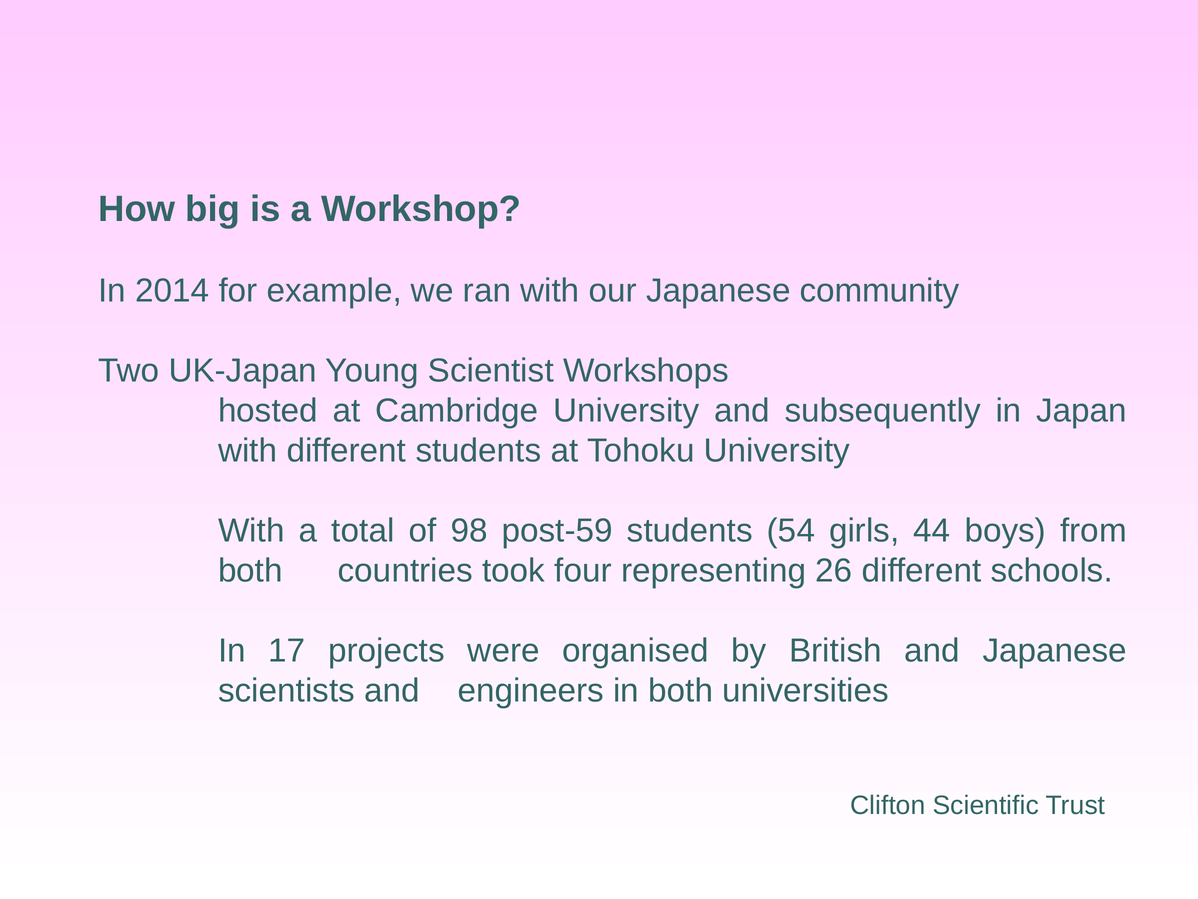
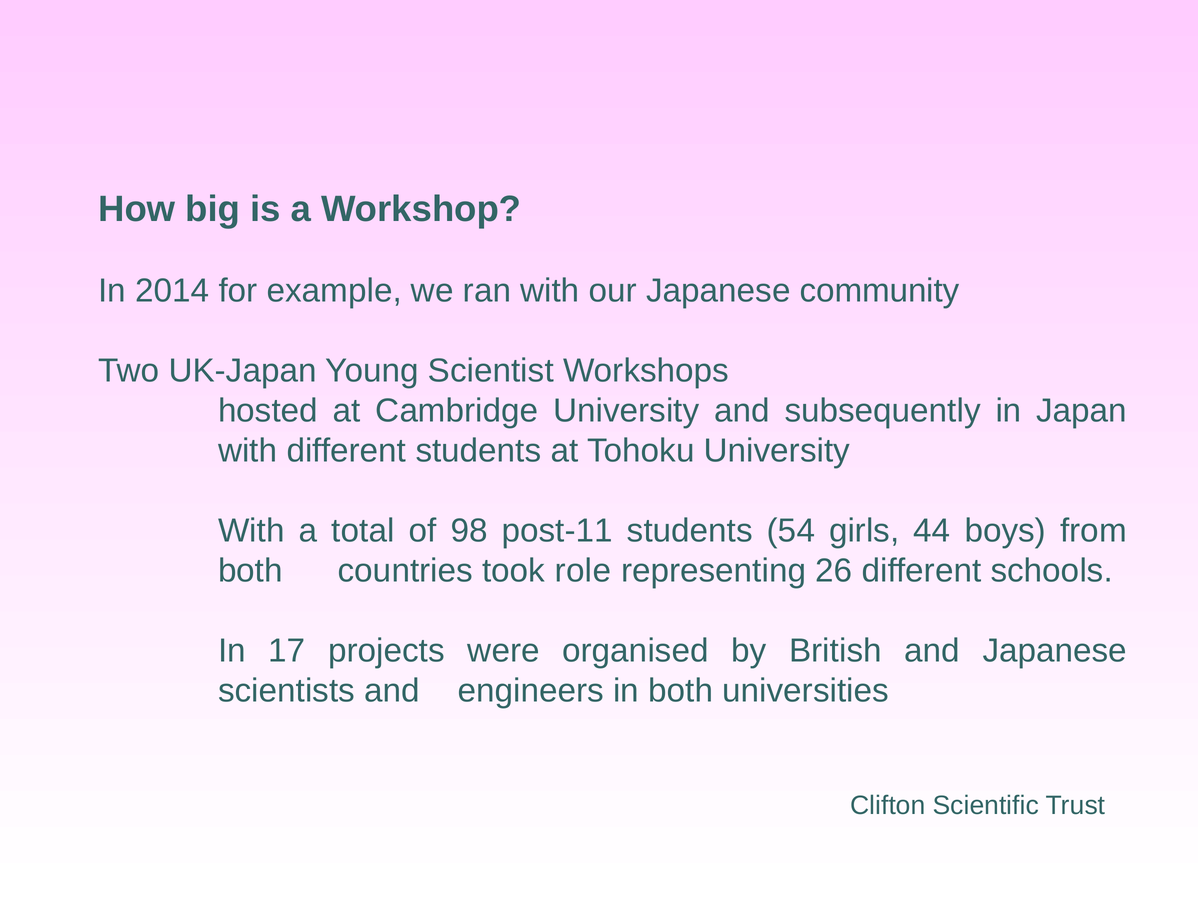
post-59: post-59 -> post-11 (557, 530)
four: four -> role (583, 570)
